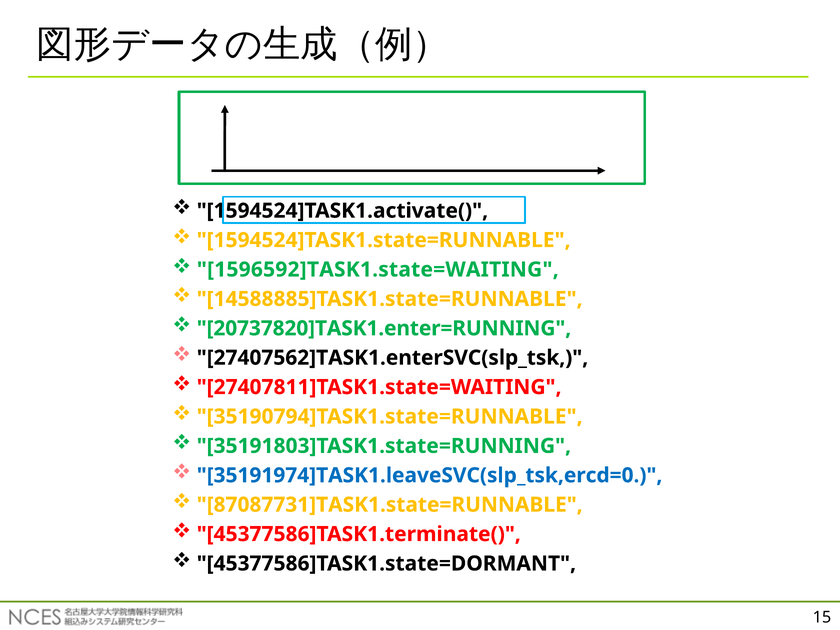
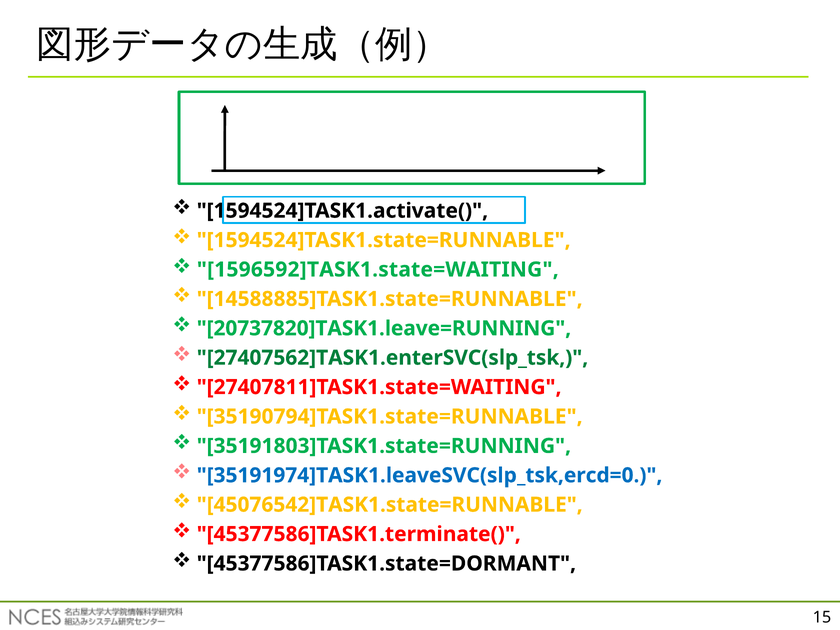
20737820]TASK1.enter=RUNNING: 20737820]TASK1.enter=RUNNING -> 20737820]TASK1.leave=RUNNING (384, 328)
27407562]TASK1.enterSVC(slp_tsk colour: black -> green (392, 358)
87087731]TASK1.state=RUNNABLE: 87087731]TASK1.state=RUNNABLE -> 45076542]TASK1.state=RUNNABLE (390, 505)
